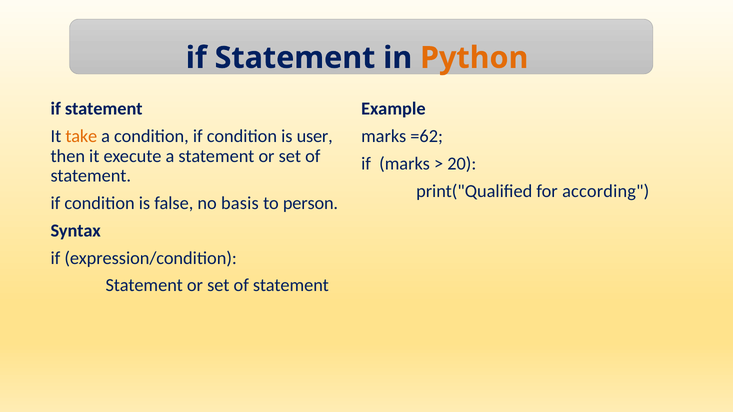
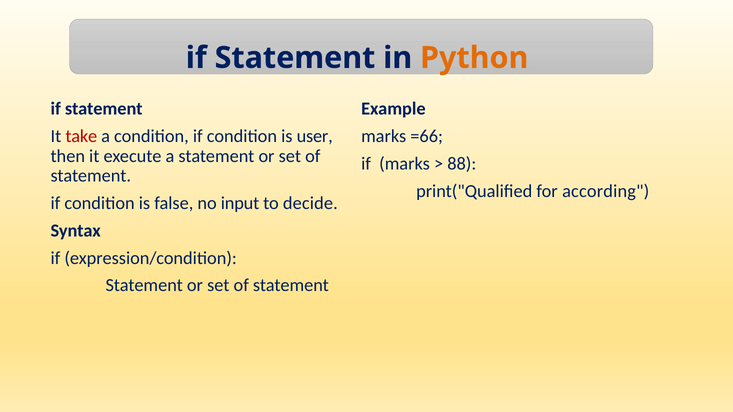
take colour: orange -> red (81, 136)
=62: =62 -> =66 (427, 136)
20: 20 -> 88 (462, 164)
basis: basis -> input (240, 203)
person: person -> decide (310, 203)
